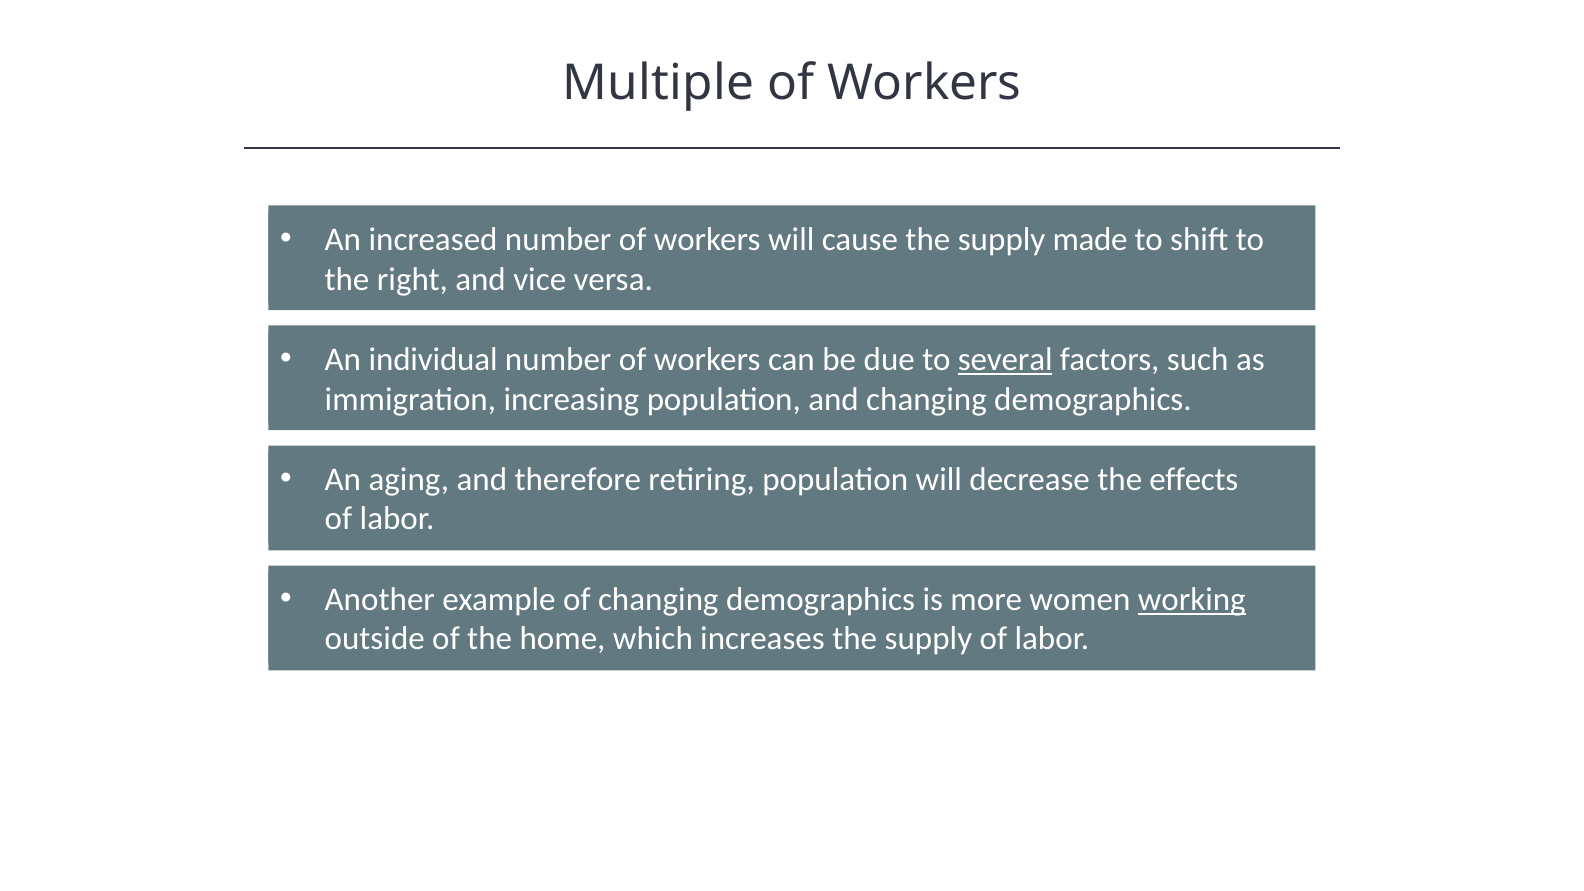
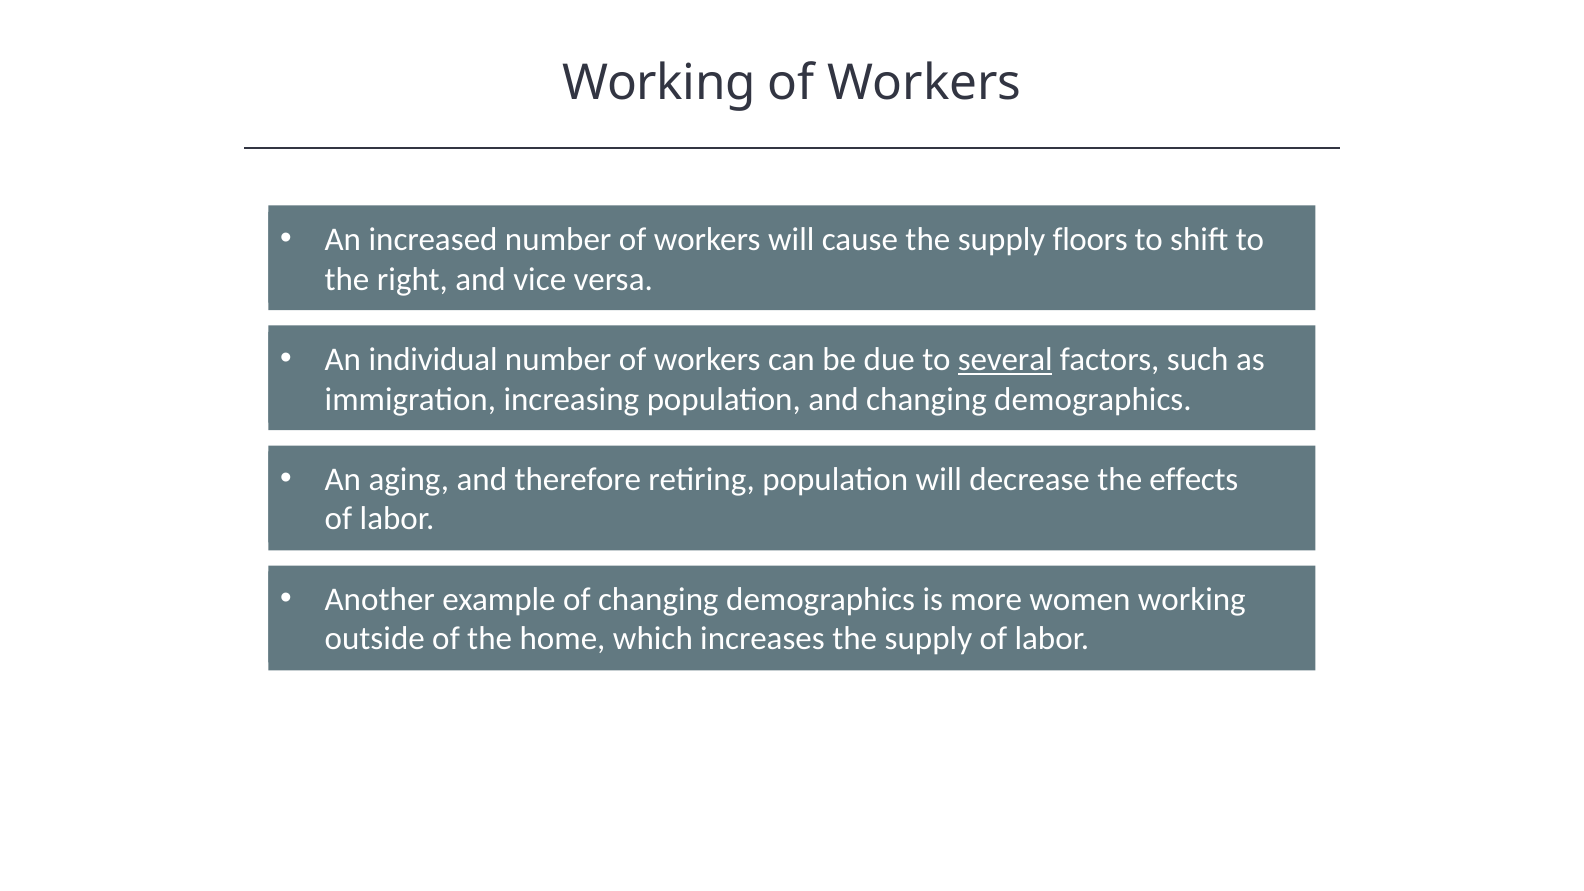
Multiple: Multiple -> Working (659, 83)
made: made -> floors (1090, 240)
working underline: present -> none (1192, 599)
